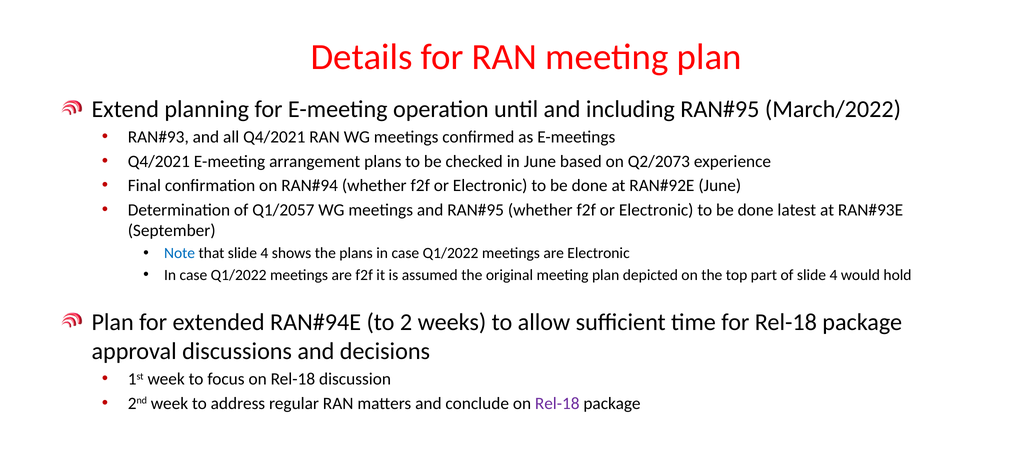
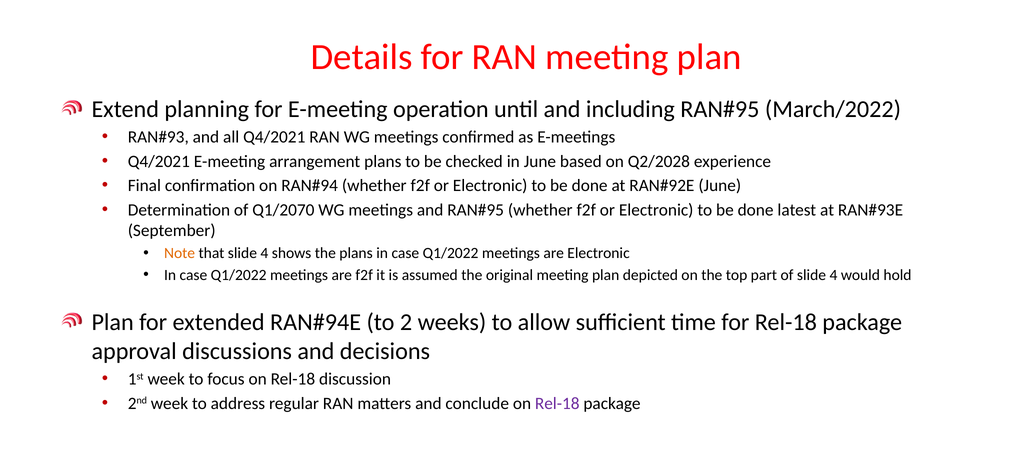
Q2/2073: Q2/2073 -> Q2/2028 (659, 161)
Q1/2057: Q1/2057 -> Q1/2070 (283, 210)
Note colour: blue -> orange (180, 253)
